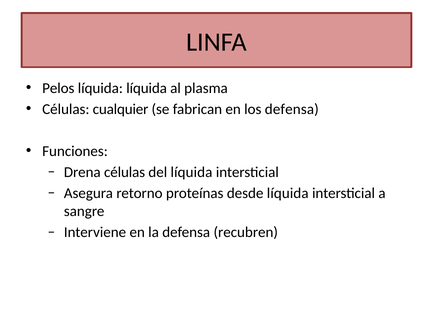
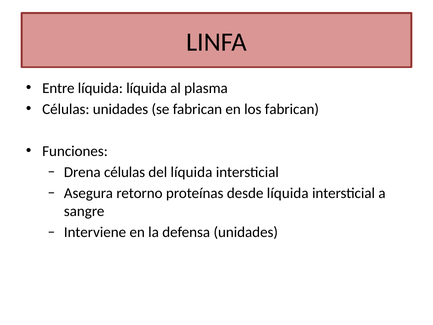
Pelos: Pelos -> Entre (58, 88)
Células cualquier: cualquier -> unidades (120, 109)
los defensa: defensa -> fabrican (292, 109)
defensa recubren: recubren -> unidades (246, 232)
